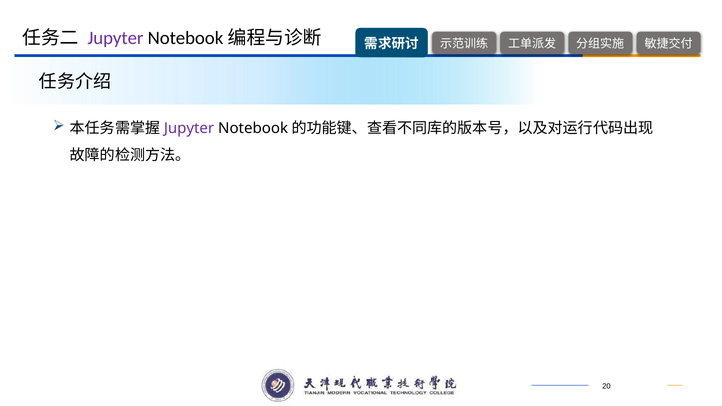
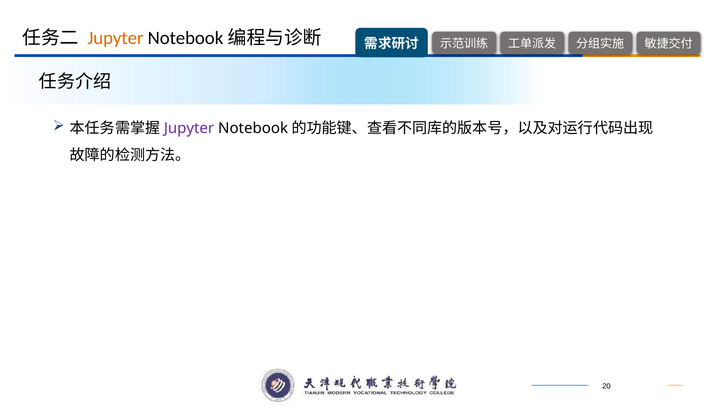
Jupyter colour: purple -> orange (115, 38)
